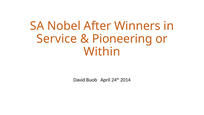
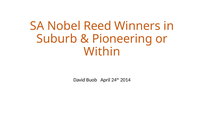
After: After -> Reed (97, 26)
Service: Service -> Suburb (57, 39)
